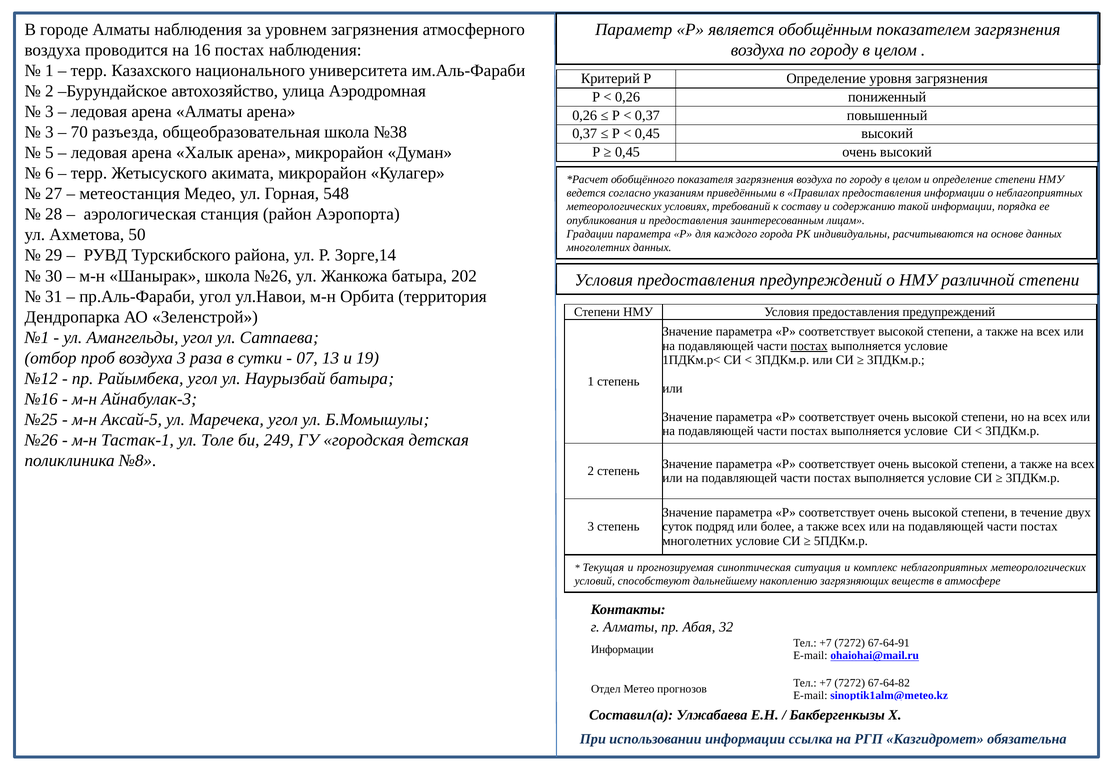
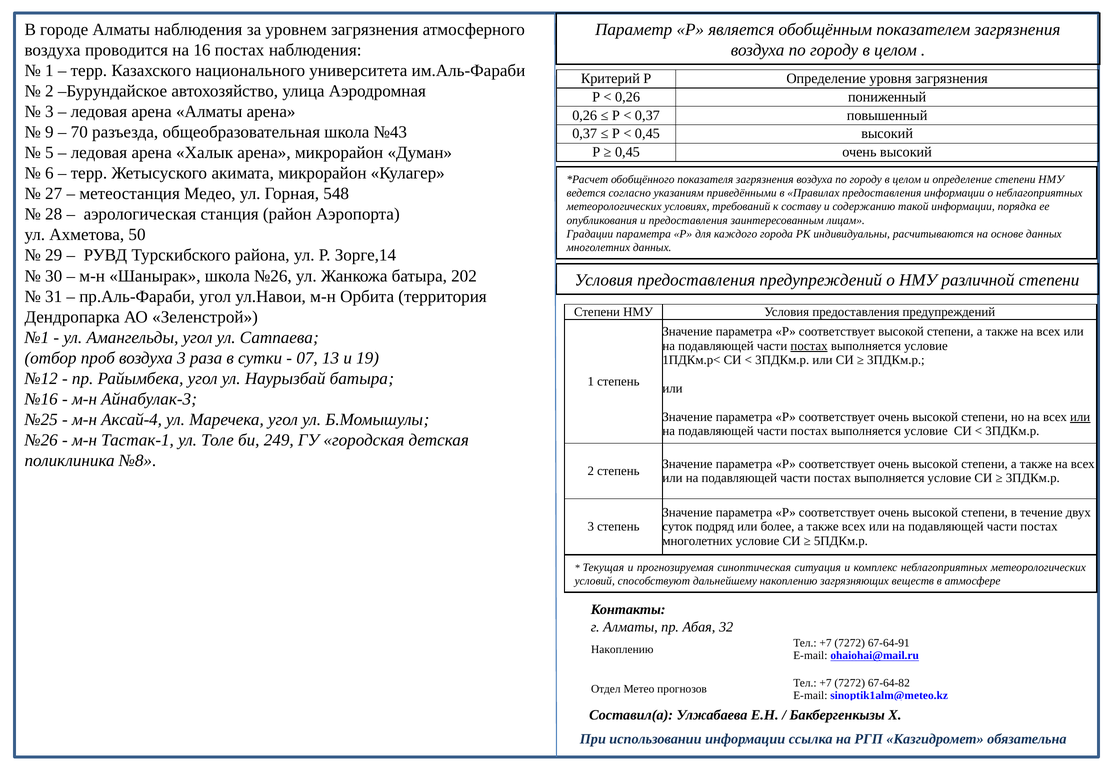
3: 3 -> 9 (49, 132)
№38: №38 -> №43 (390, 132)
или underline: none -> present (1080, 417)
Аксай-5: Аксай-5 -> Аксай-4 (132, 420)
Информации: Информации -> Накоплению (622, 650)
